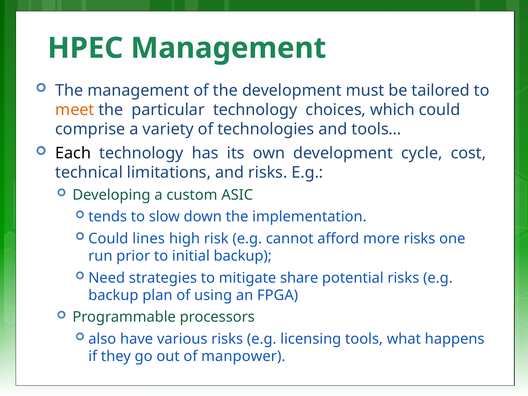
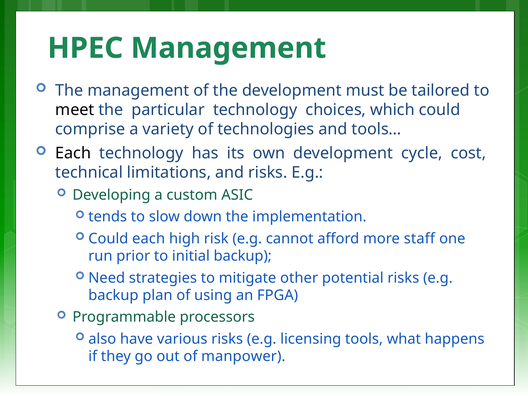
meet colour: orange -> black (75, 110)
Could lines: lines -> each (149, 238)
more risks: risks -> staff (419, 238)
share: share -> other (299, 278)
